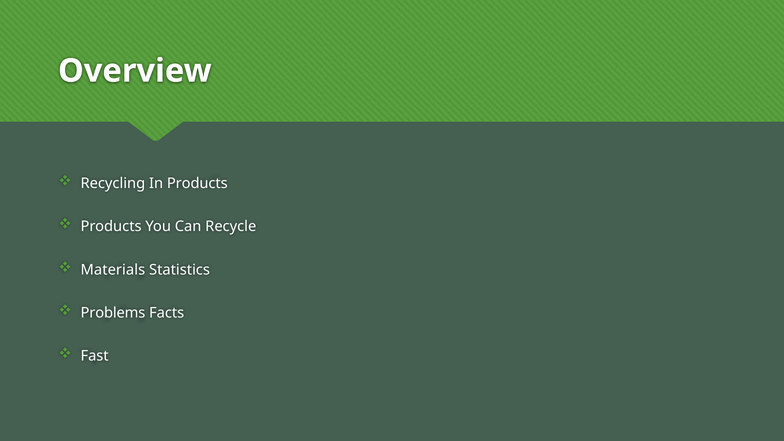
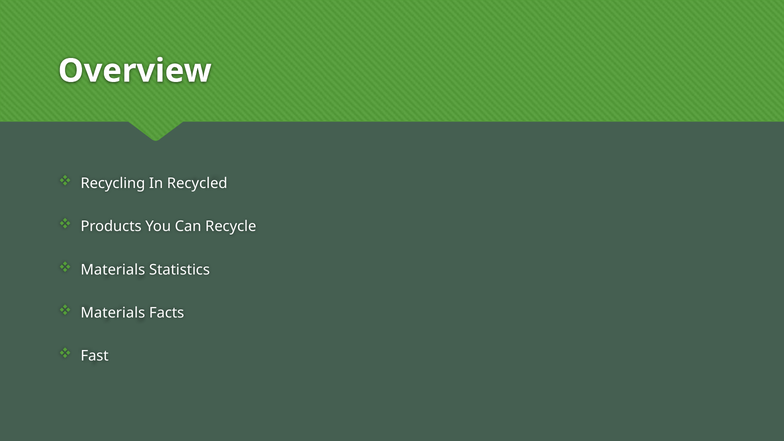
In Products: Products -> Recycled (197, 183)
Problems: Problems -> Materials (113, 313)
